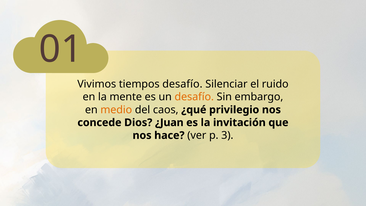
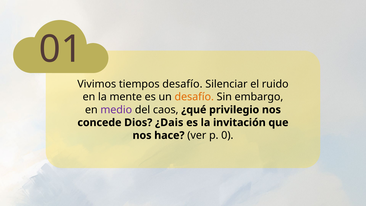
medio colour: orange -> purple (116, 110)
¿Juan: ¿Juan -> ¿Dais (169, 123)
3: 3 -> 0 (227, 135)
